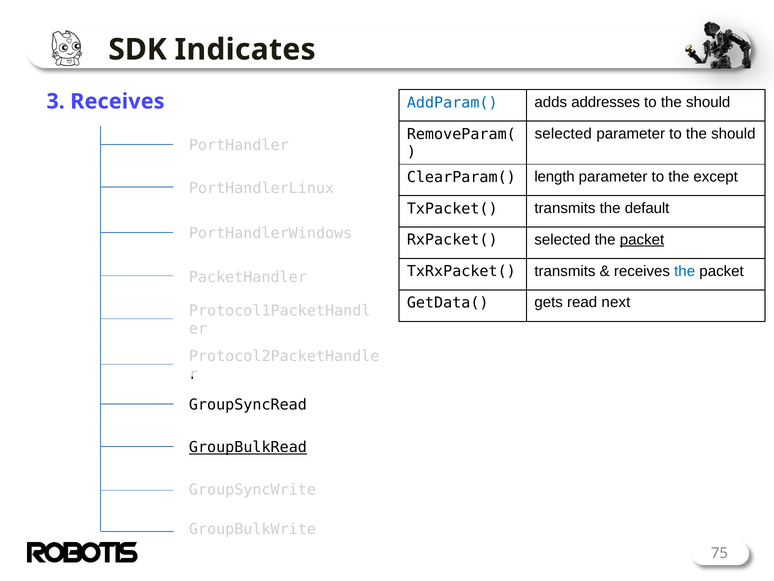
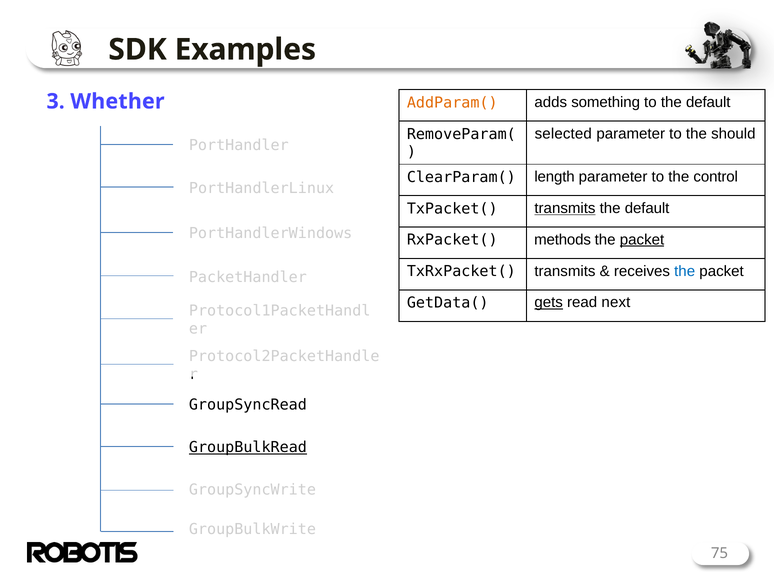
Indicates: Indicates -> Examples (245, 50)
AddParam( colour: blue -> orange (452, 103)
addresses: addresses -> something (606, 102)
should: should -> default (708, 102)
3 Receives: Receives -> Whether (117, 101)
except: except -> control (716, 177)
transmits underline: none -> present (565, 208)
RxPacket( selected: selected -> methods (563, 239)
gets underline: none -> present (549, 302)
